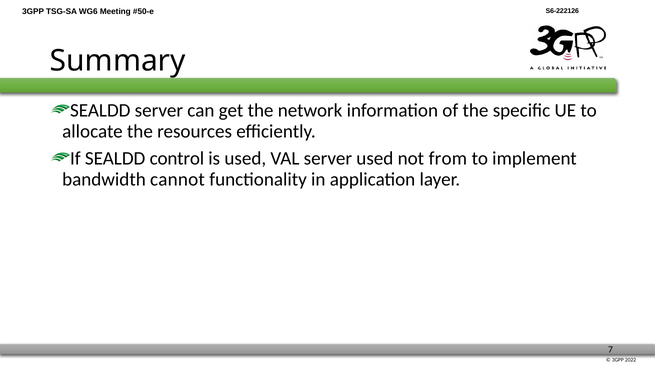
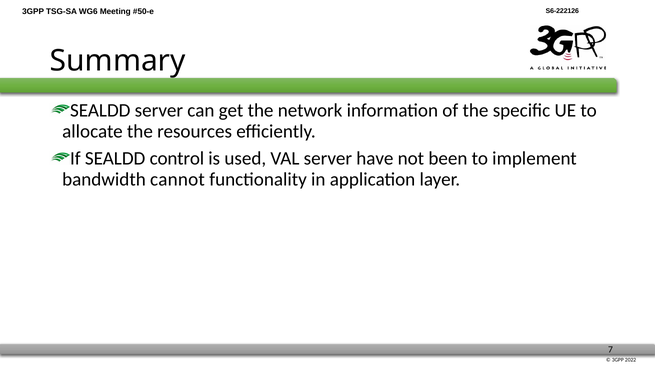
server used: used -> have (375, 159)
from: from -> been (448, 159)
